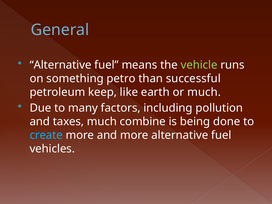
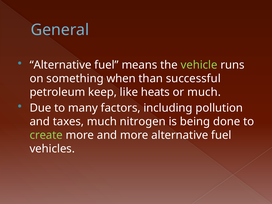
petro: petro -> when (121, 79)
earth: earth -> heats (155, 92)
combine: combine -> nitrogen (143, 122)
create colour: light blue -> light green (46, 135)
